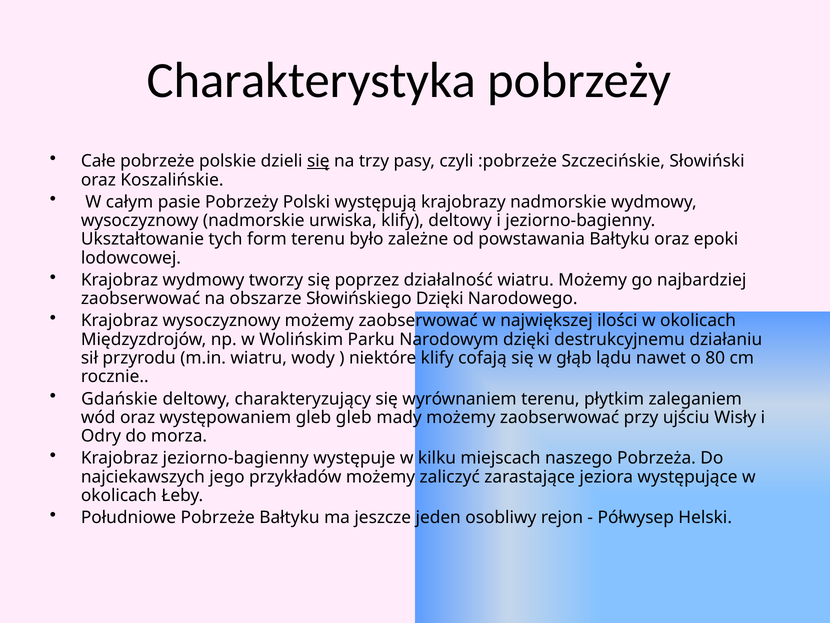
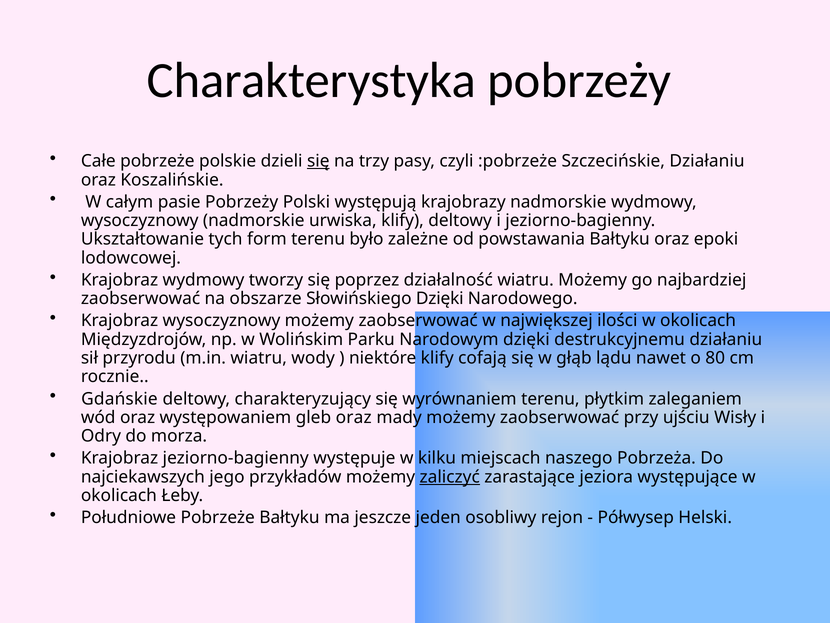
Szczecińskie Słowiński: Słowiński -> Działaniu (707, 161)
gleb gleb: gleb -> oraz (354, 417)
zaliczyć underline: none -> present (450, 477)
